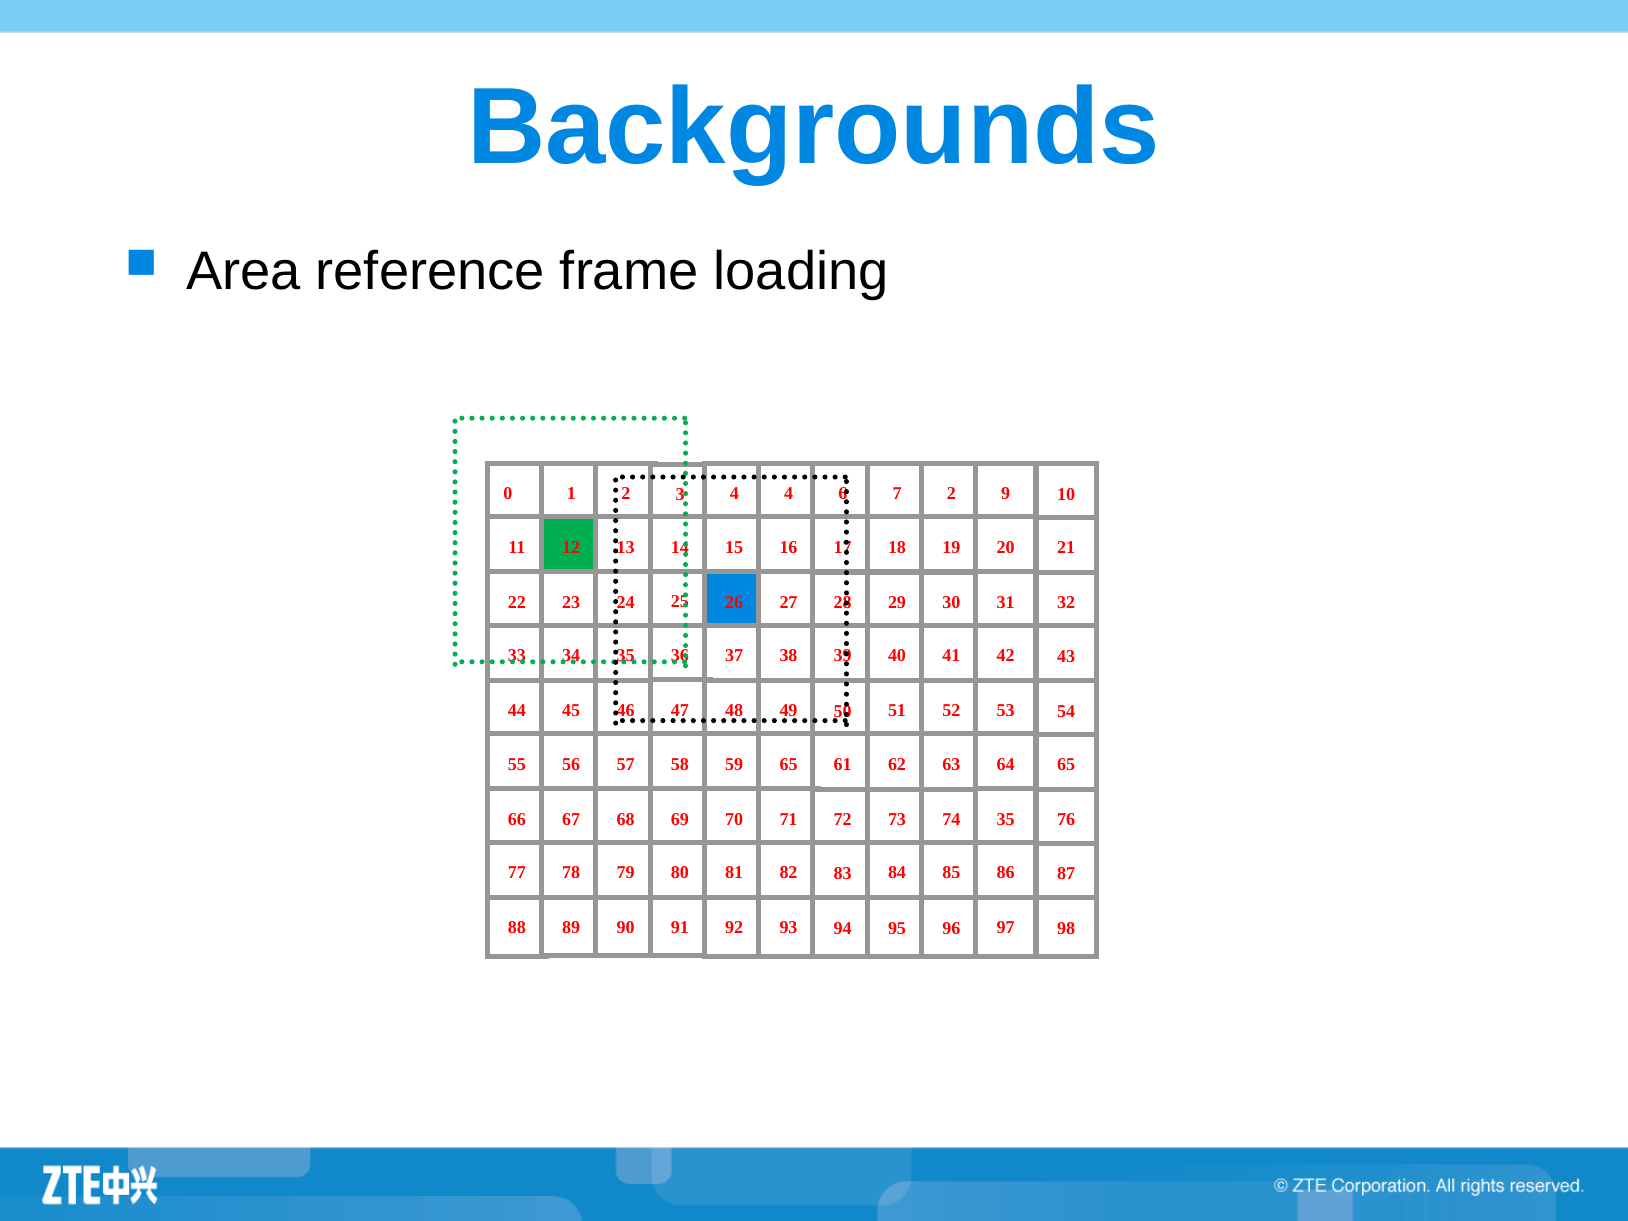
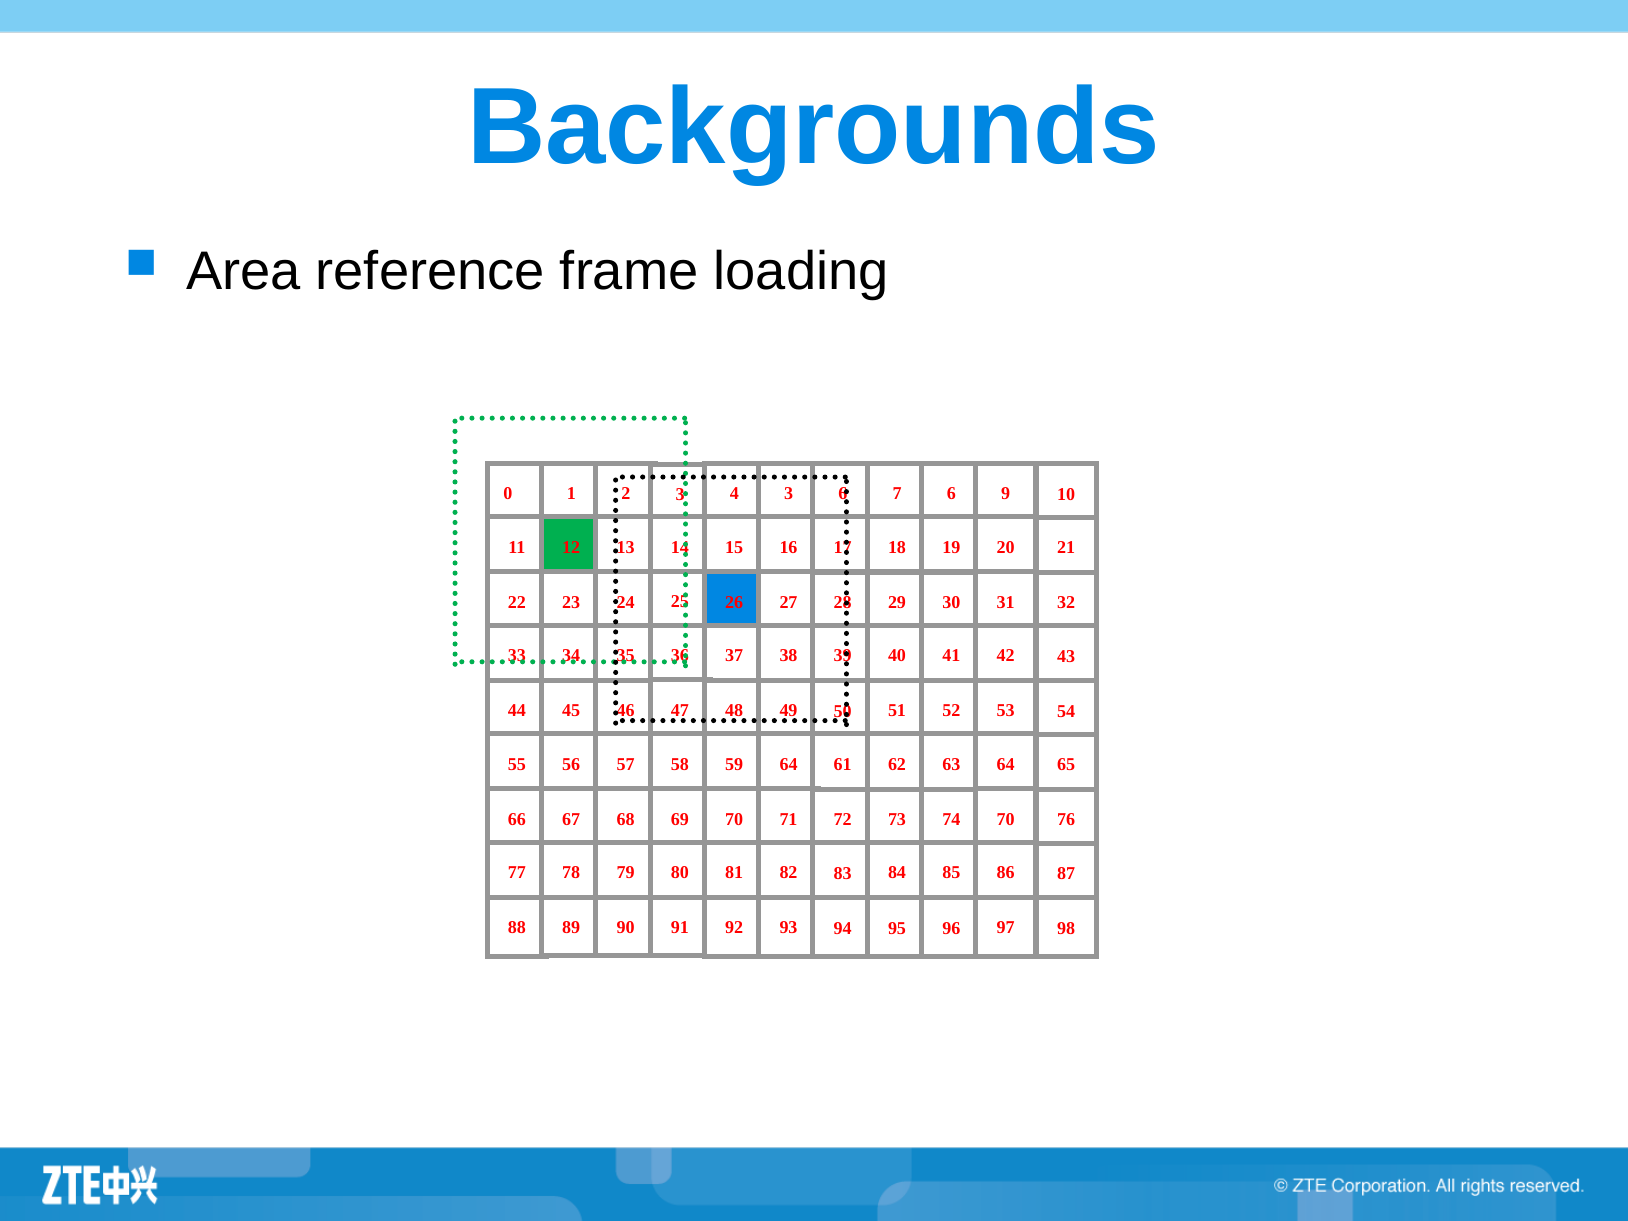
4 4: 4 -> 3 (789, 494)
7 2: 2 -> 6 (951, 494)
59 65: 65 -> 64 (789, 764)
74 35: 35 -> 70 (1006, 819)
